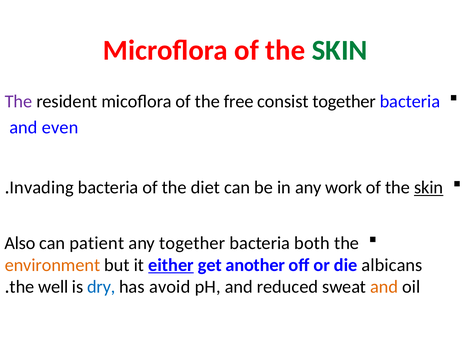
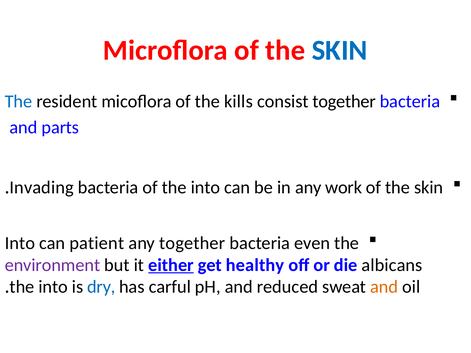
SKIN colour: green -> blue (340, 50)
The colour: purple -> blue (19, 101)
free: free -> kills (238, 101)
even: even -> parts (60, 128)
of the diet: diet -> into (206, 188)
skin underline: present -> none (429, 188)
Also: Also -> Into (20, 243)
both: both -> even (312, 243)
environment colour: orange -> purple (52, 265)
another: another -> healthy (255, 265)
well: well -> into (53, 287)
avoid: avoid -> carful (170, 287)
